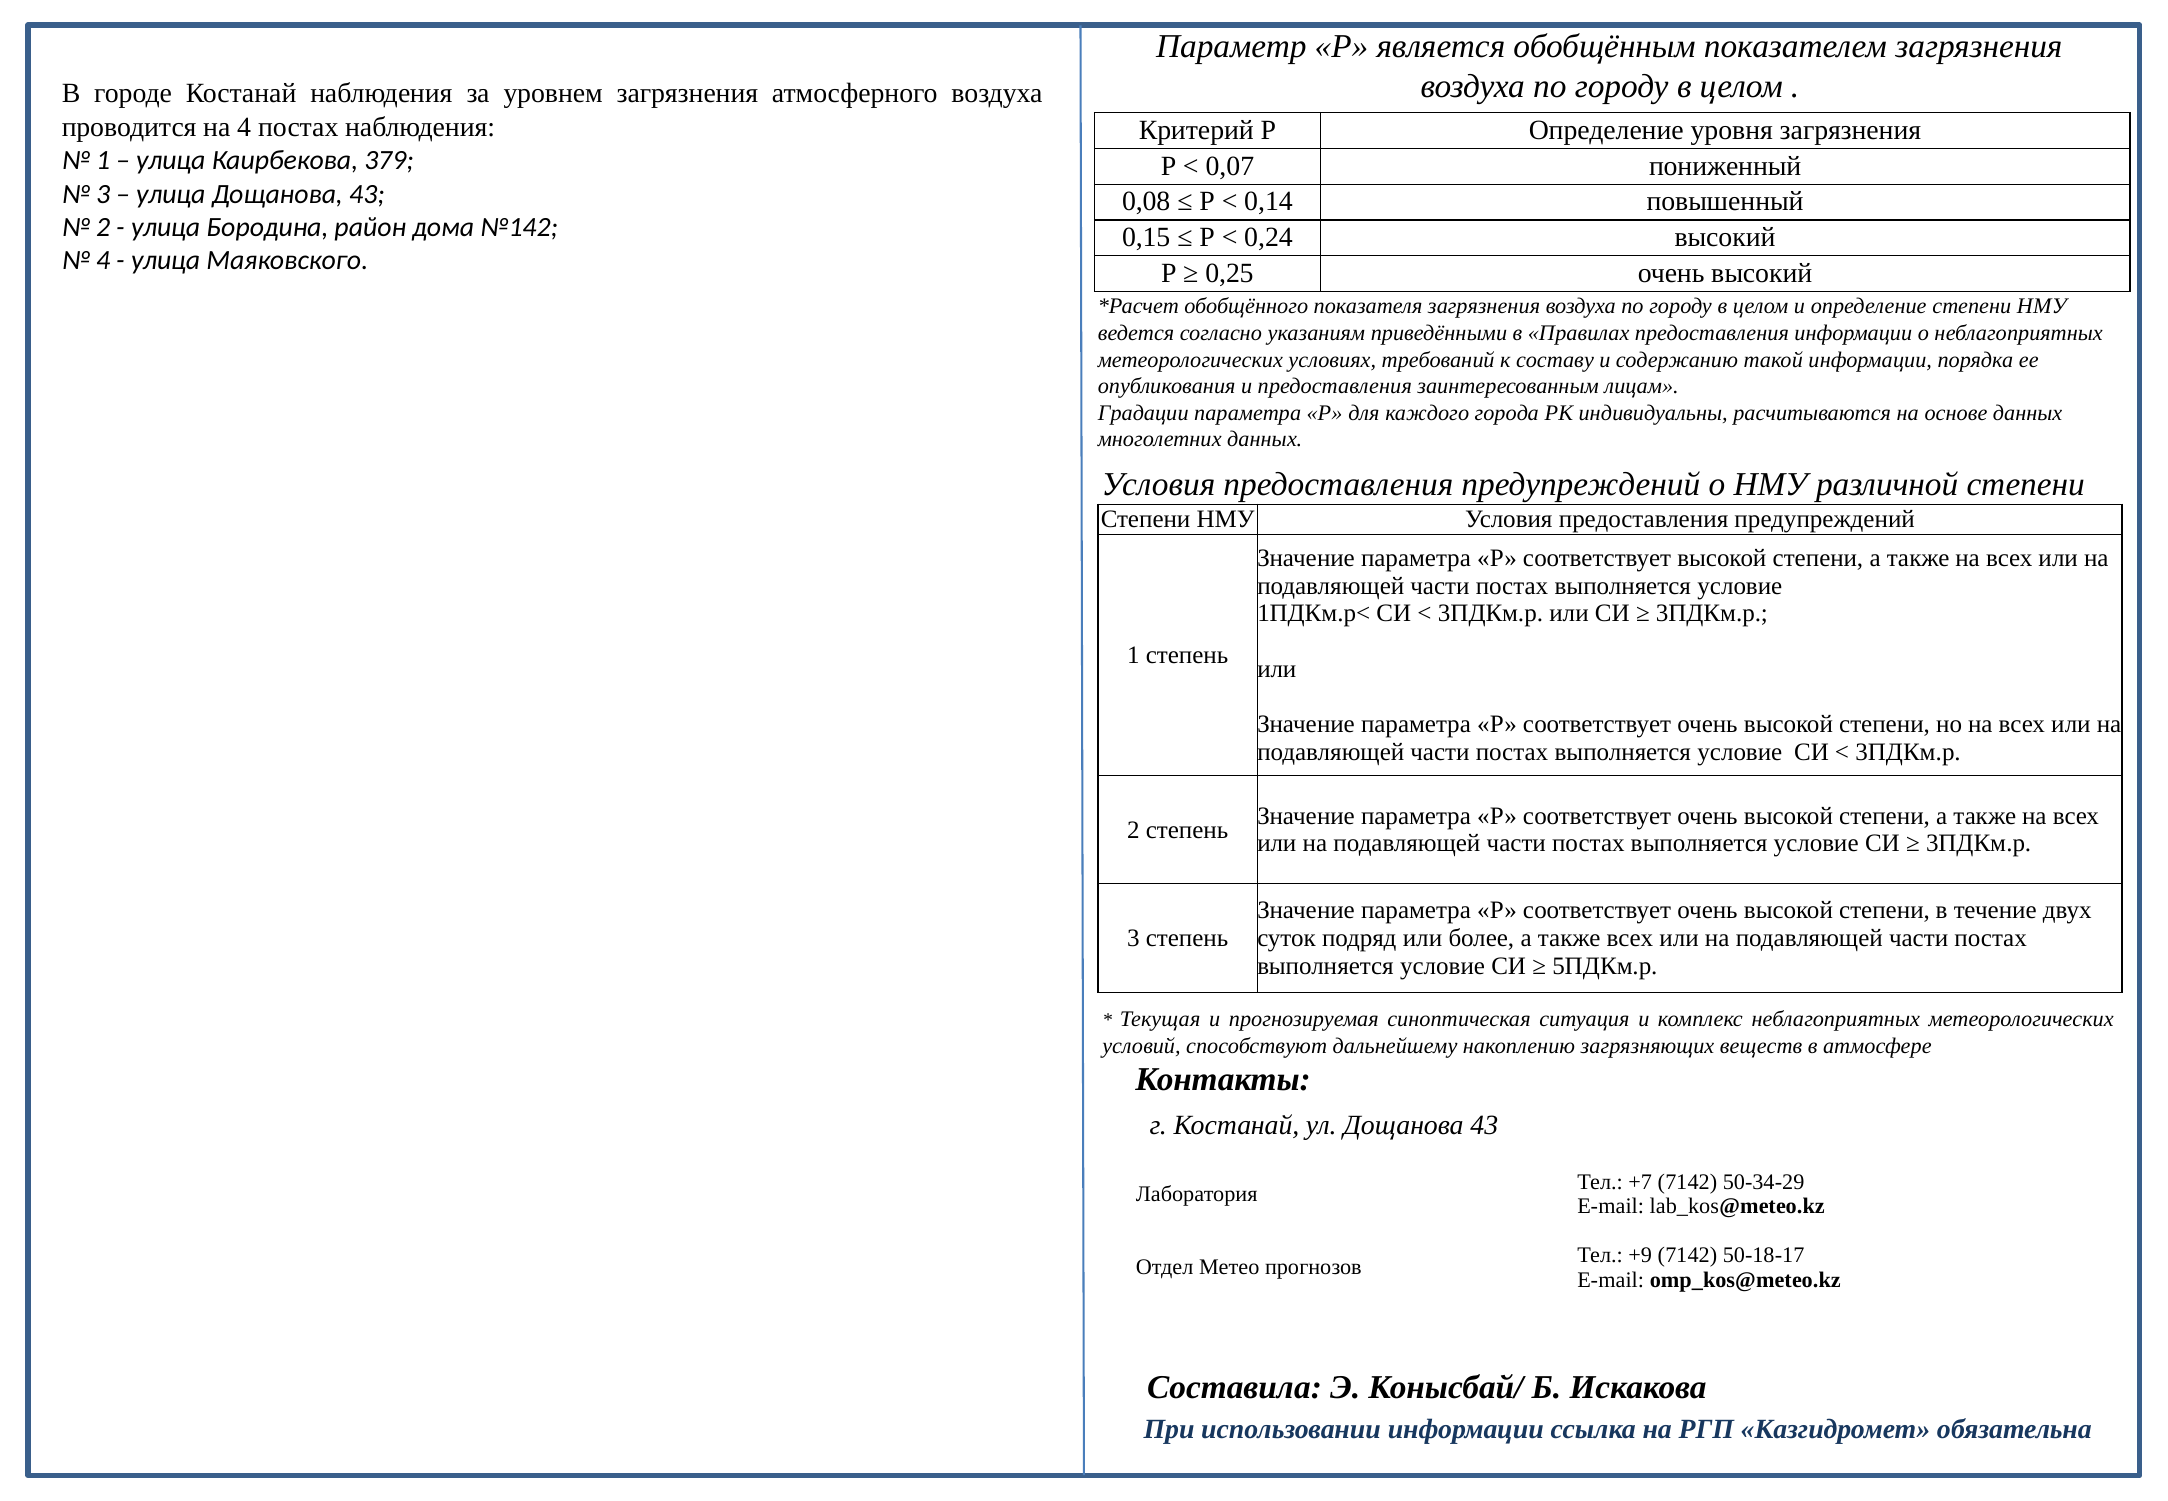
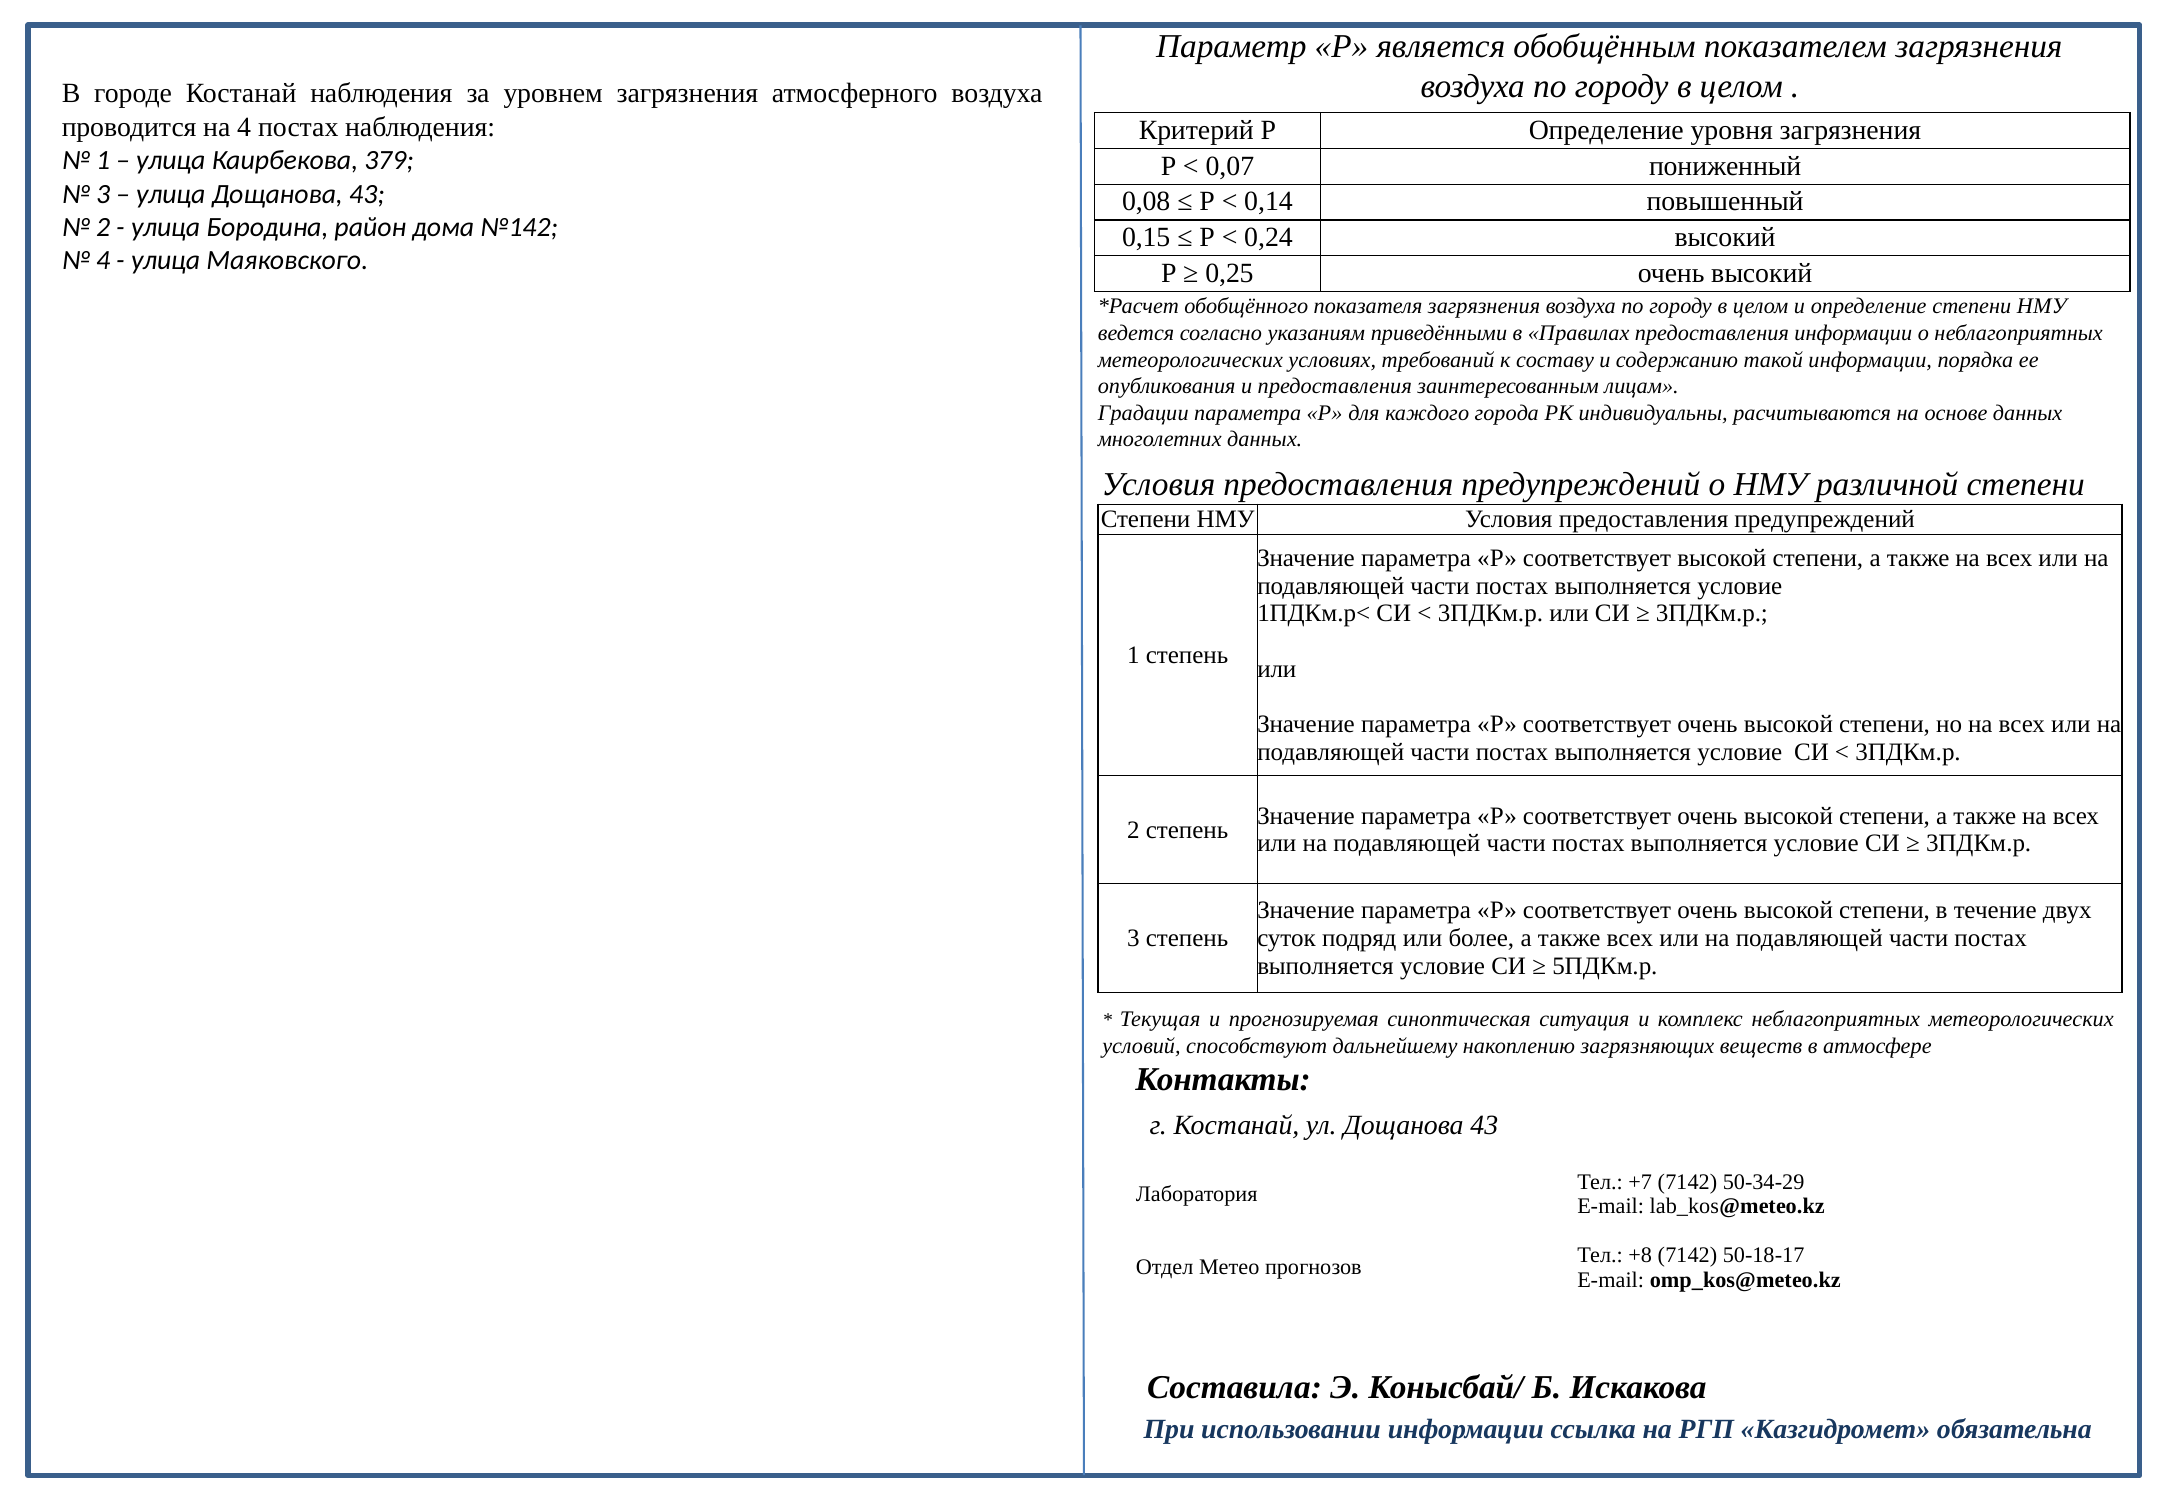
+9: +9 -> +8 (1640, 1255)
